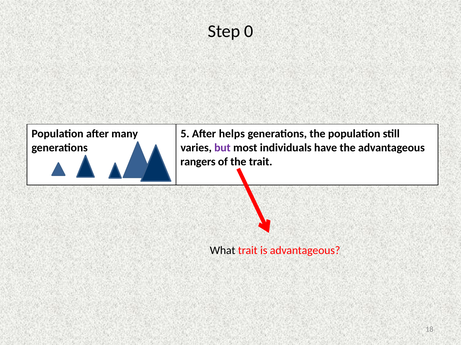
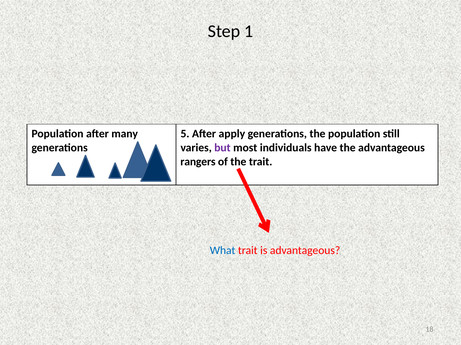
0: 0 -> 1 (249, 31)
helps: helps -> apply (232, 134)
What colour: black -> blue (223, 251)
